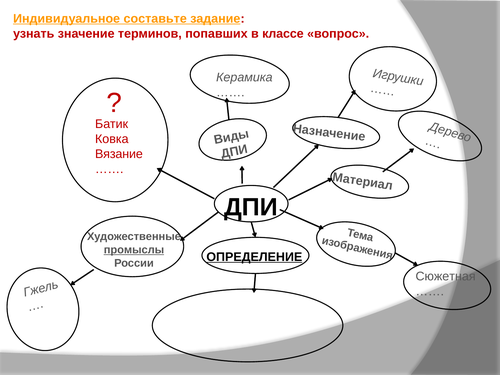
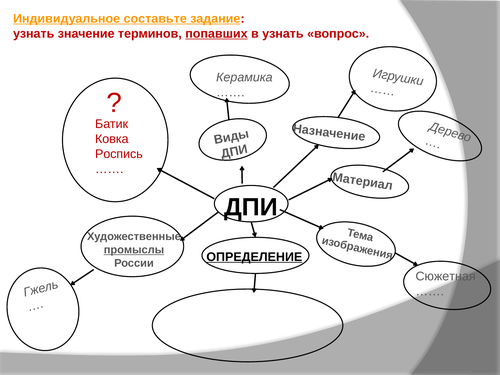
попавших underline: none -> present (216, 34)
в классе: классе -> узнать (283, 34)
Вязание: Вязание -> Роспись (119, 154)
